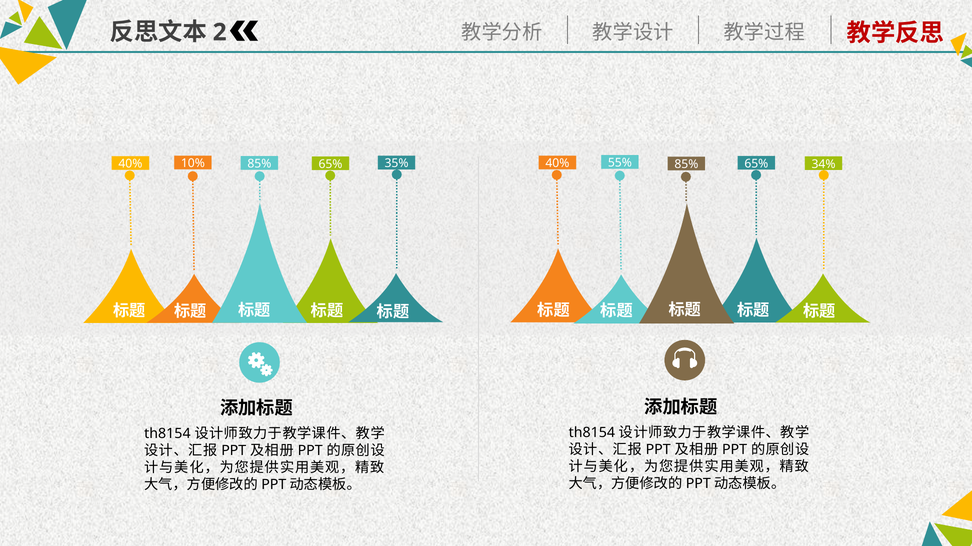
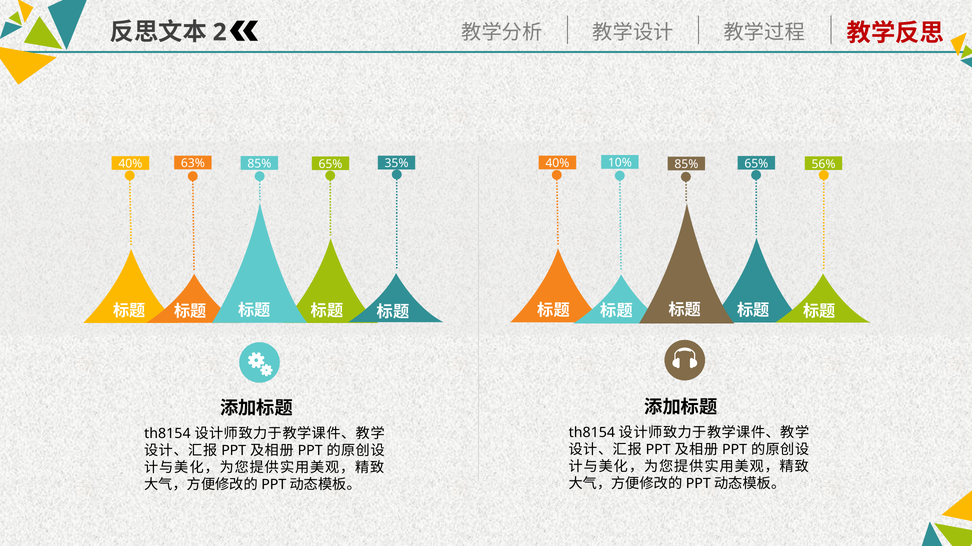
55%: 55% -> 10% (620, 163)
10%: 10% -> 63% (193, 164)
34%: 34% -> 56% (824, 164)
